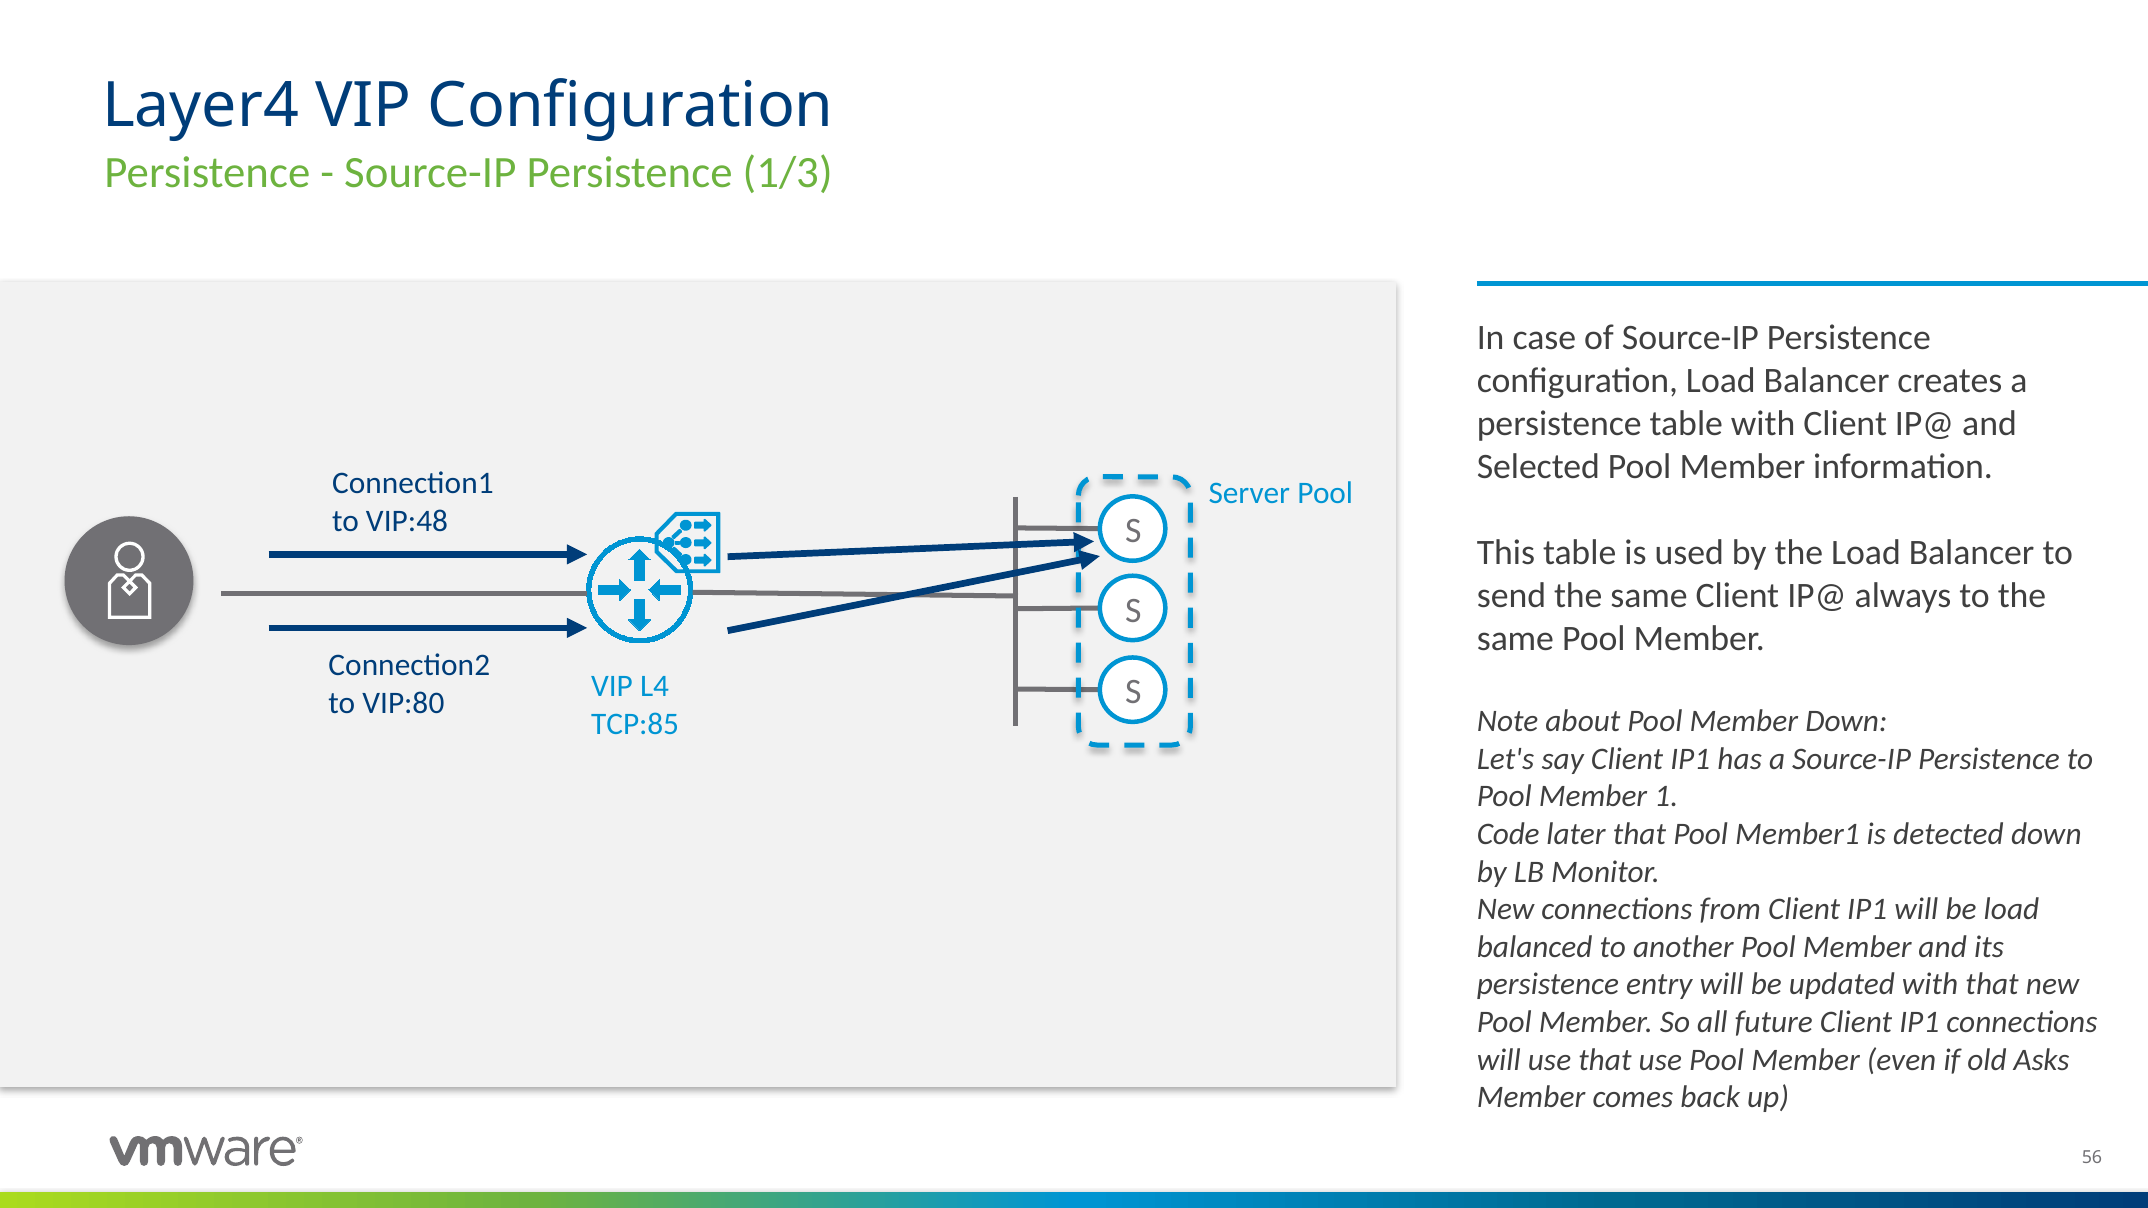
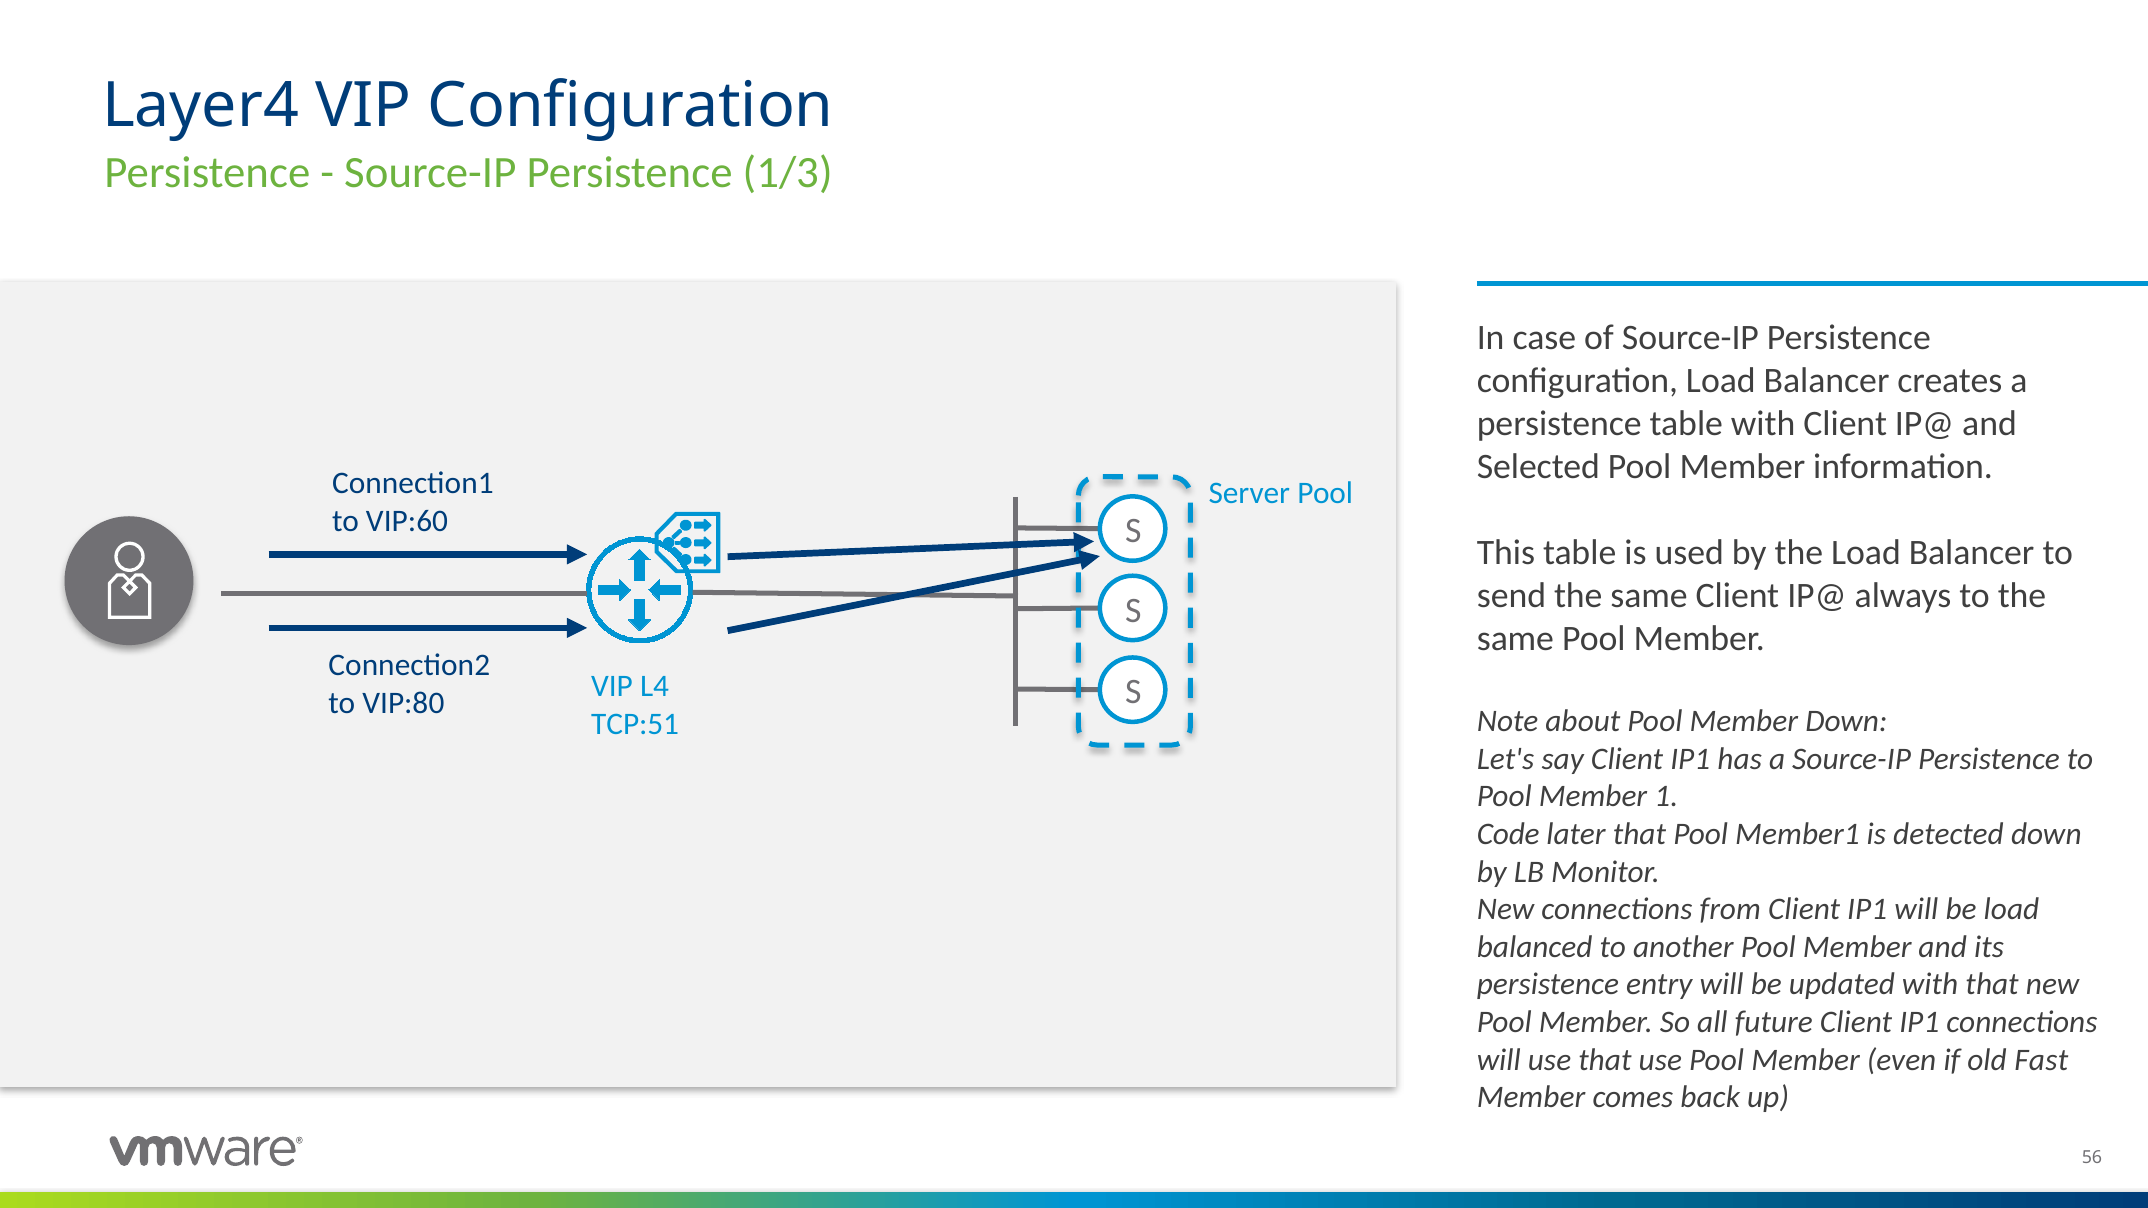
VIP:48: VIP:48 -> VIP:60 (407, 521)
TCP:85: TCP:85 -> TCP:51 (635, 724)
Asks: Asks -> Fast (2041, 1060)
